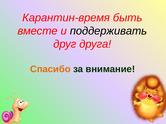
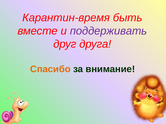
поддерживать colour: black -> purple (108, 31)
